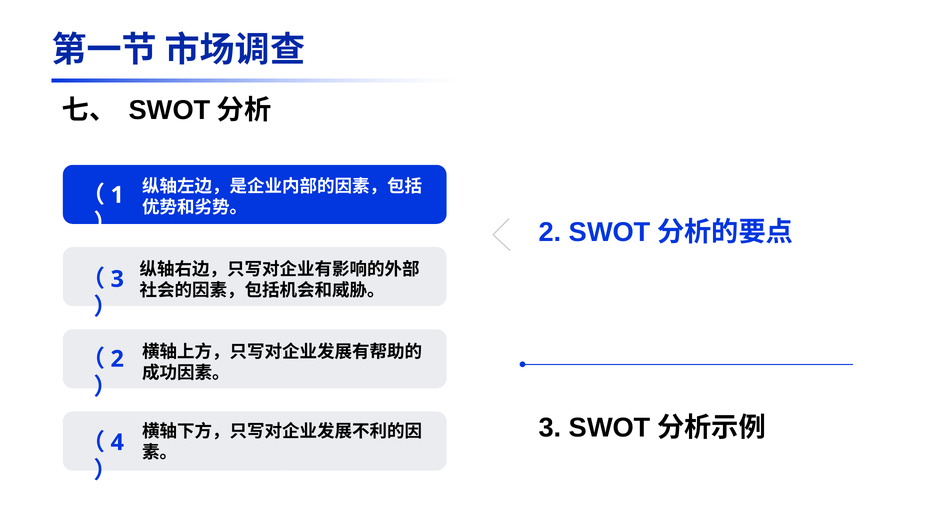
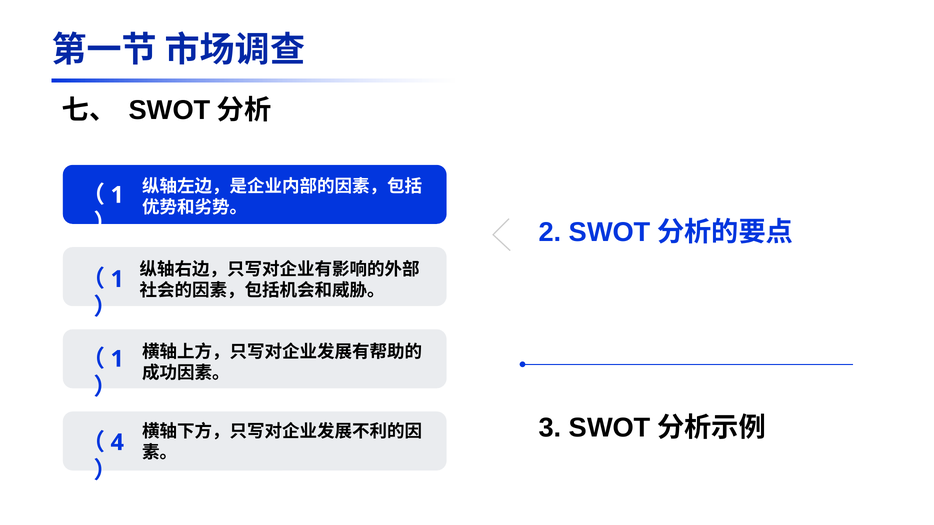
3: 3 -> 1 (117, 279)
2: 2 -> 1 (117, 359)
